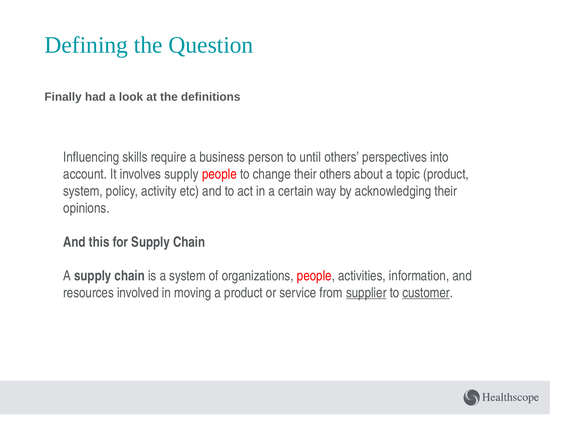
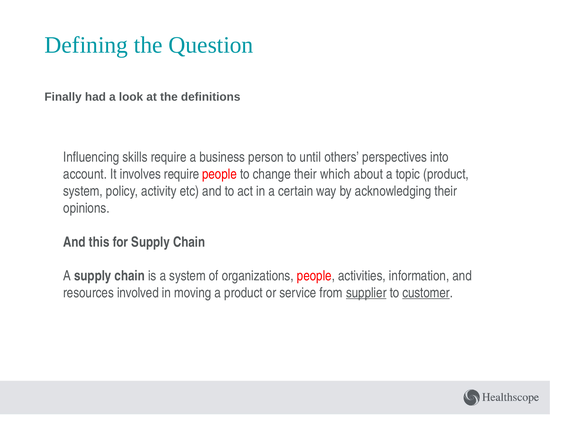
involves supply: supply -> require (182, 174)
their others: others -> which (335, 174)
